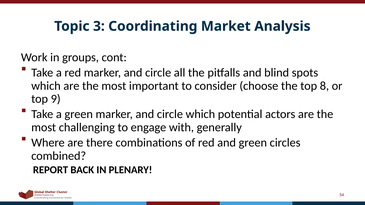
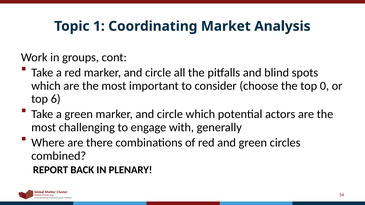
3: 3 -> 1 (99, 26)
8: 8 -> 0 (324, 86)
9: 9 -> 6 (56, 99)
